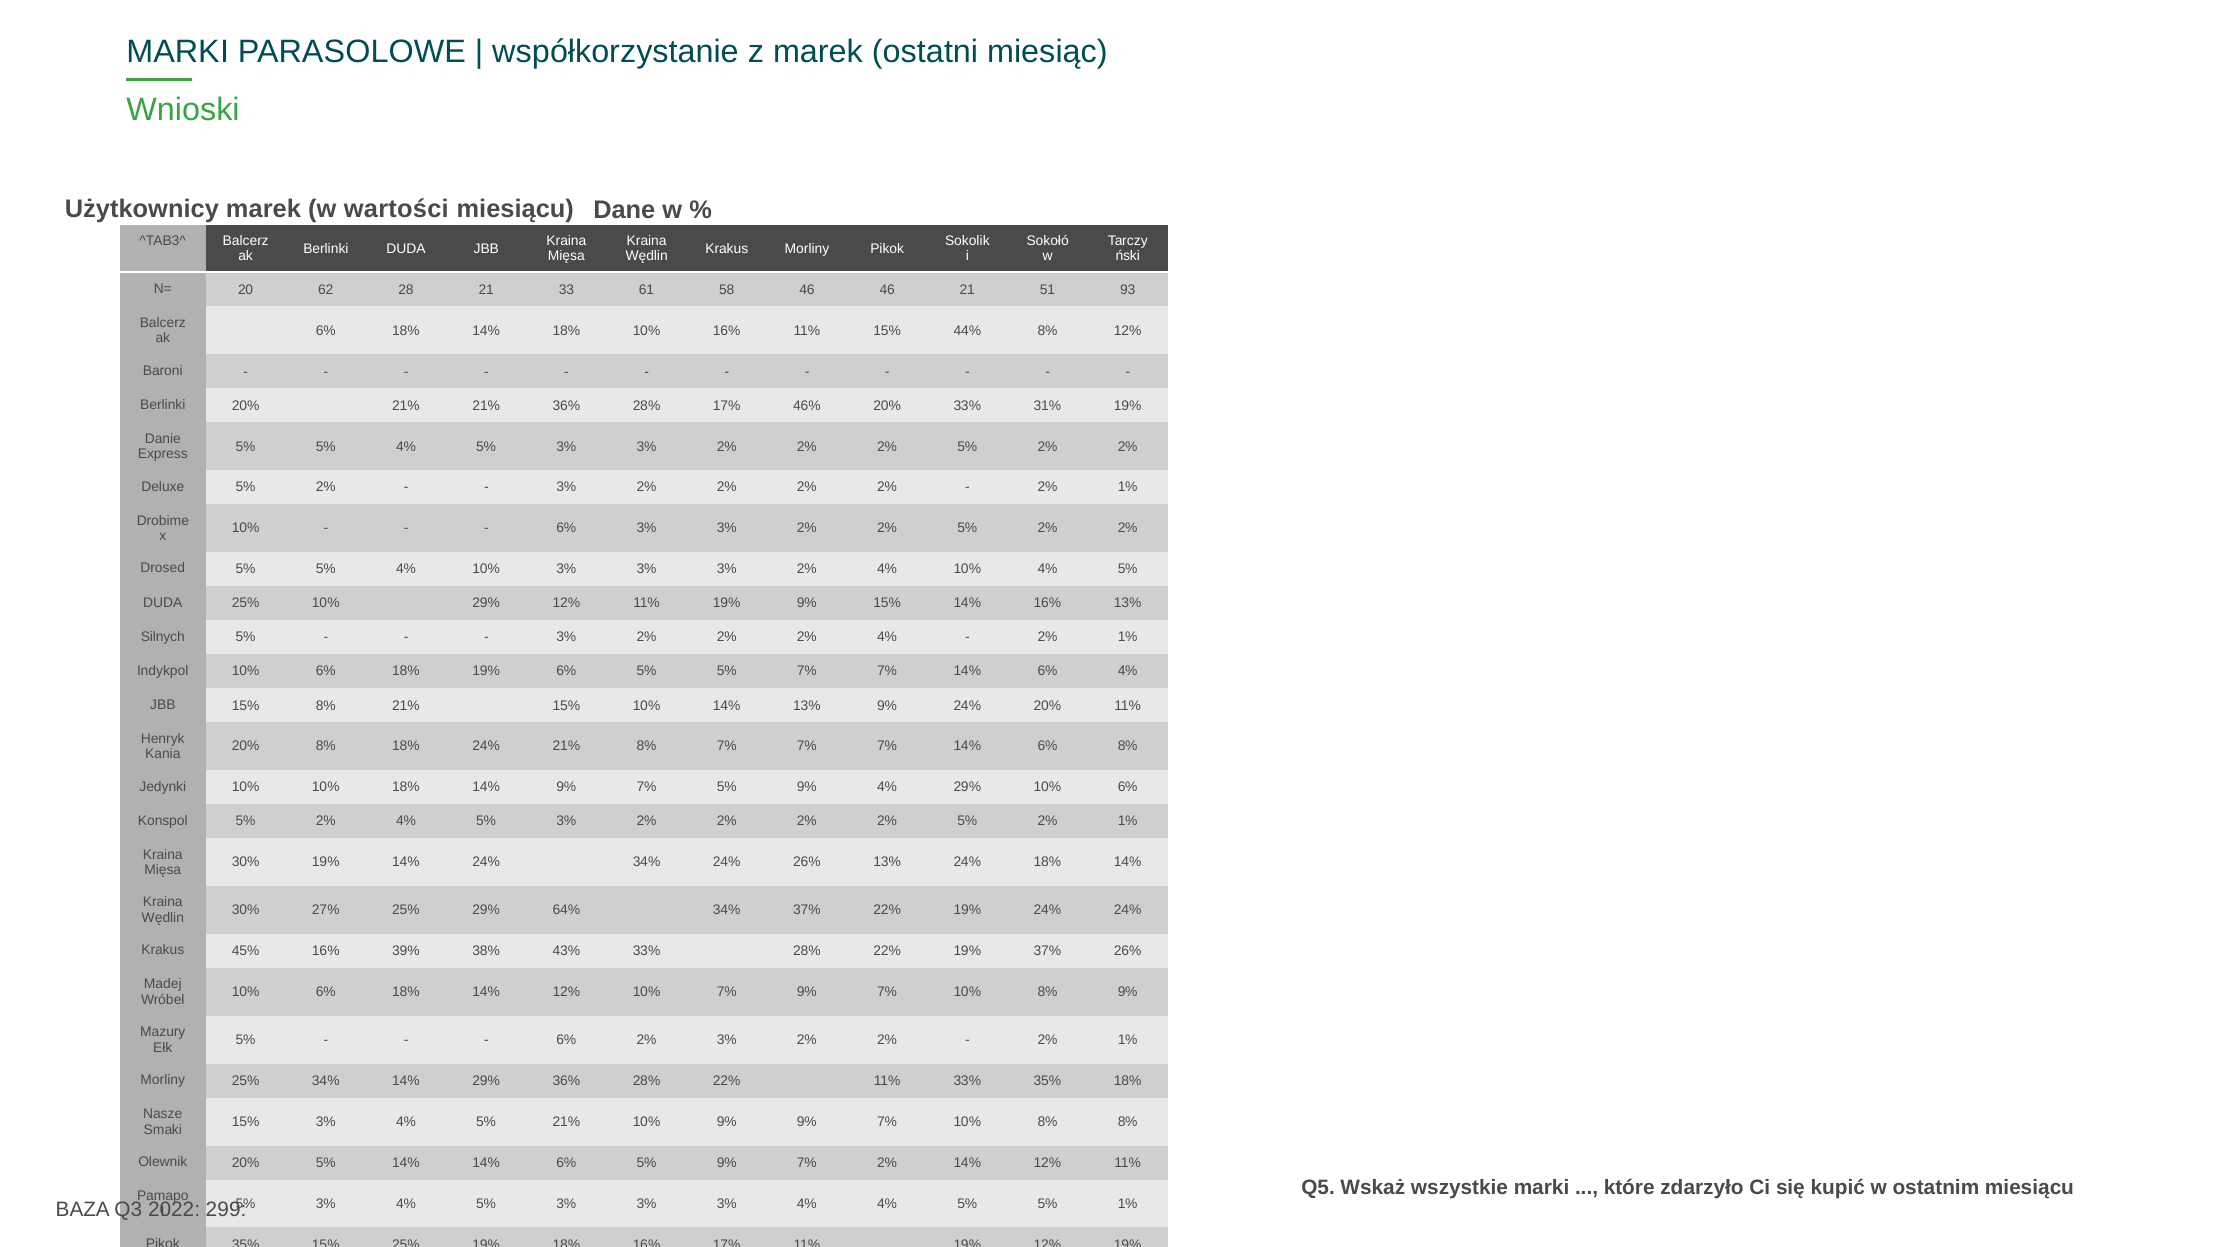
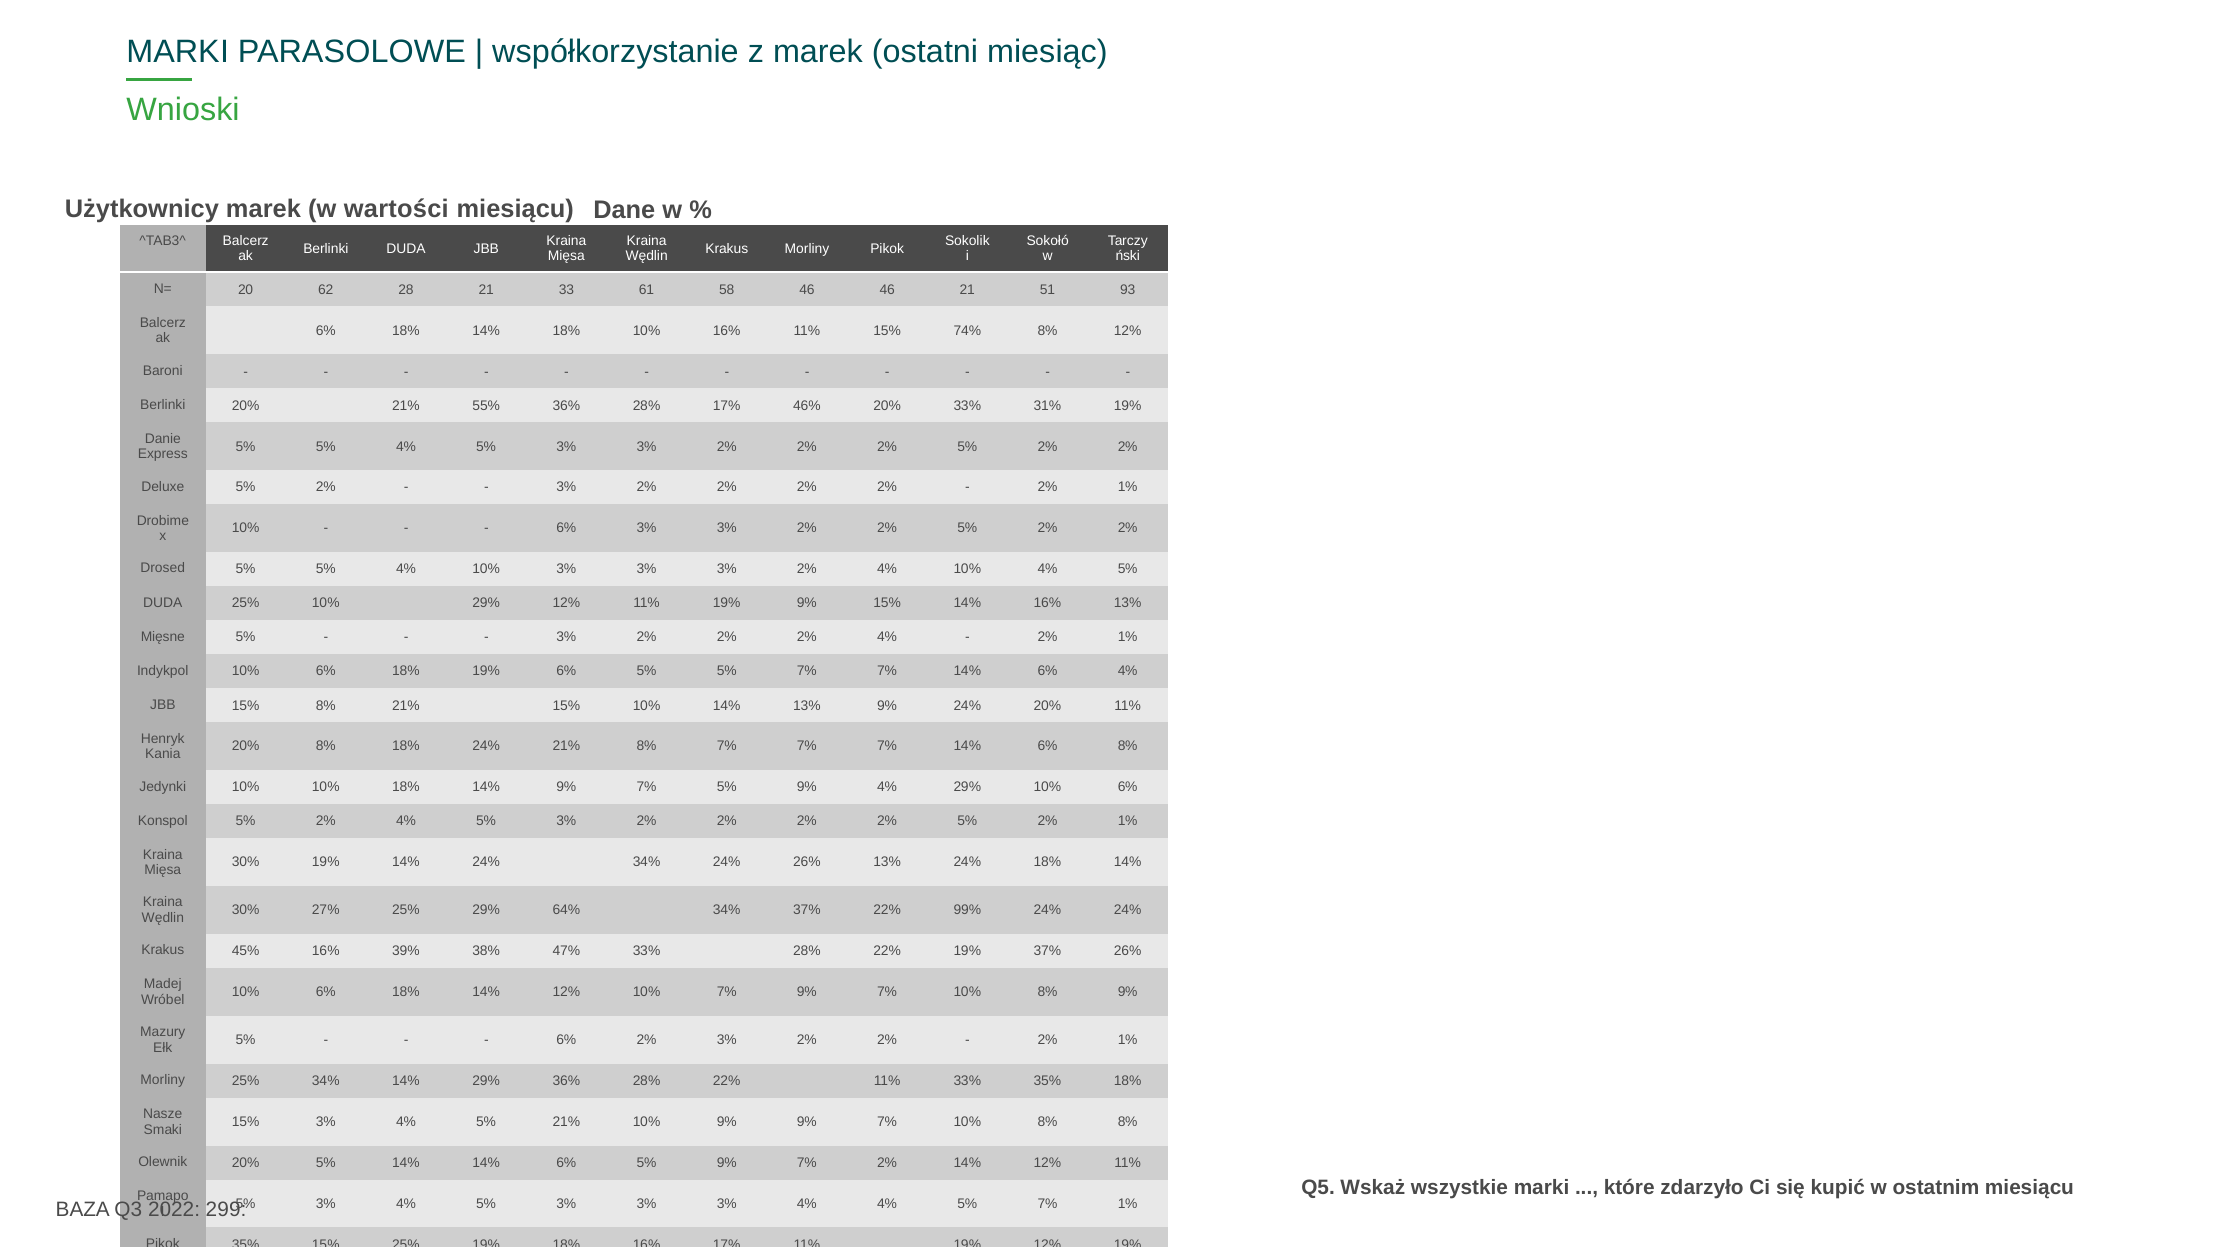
44%: 44% -> 74% (967, 331)
21% 21%: 21% -> 55% (486, 406)
Silnych: Silnych -> Mięsne (163, 636)
37% 22% 19%: 19% -> 99% (967, 910)
38% 43%: 43% -> 47% (566, 951)
4% 5% 5%: 5% -> 7% (1048, 1204)
